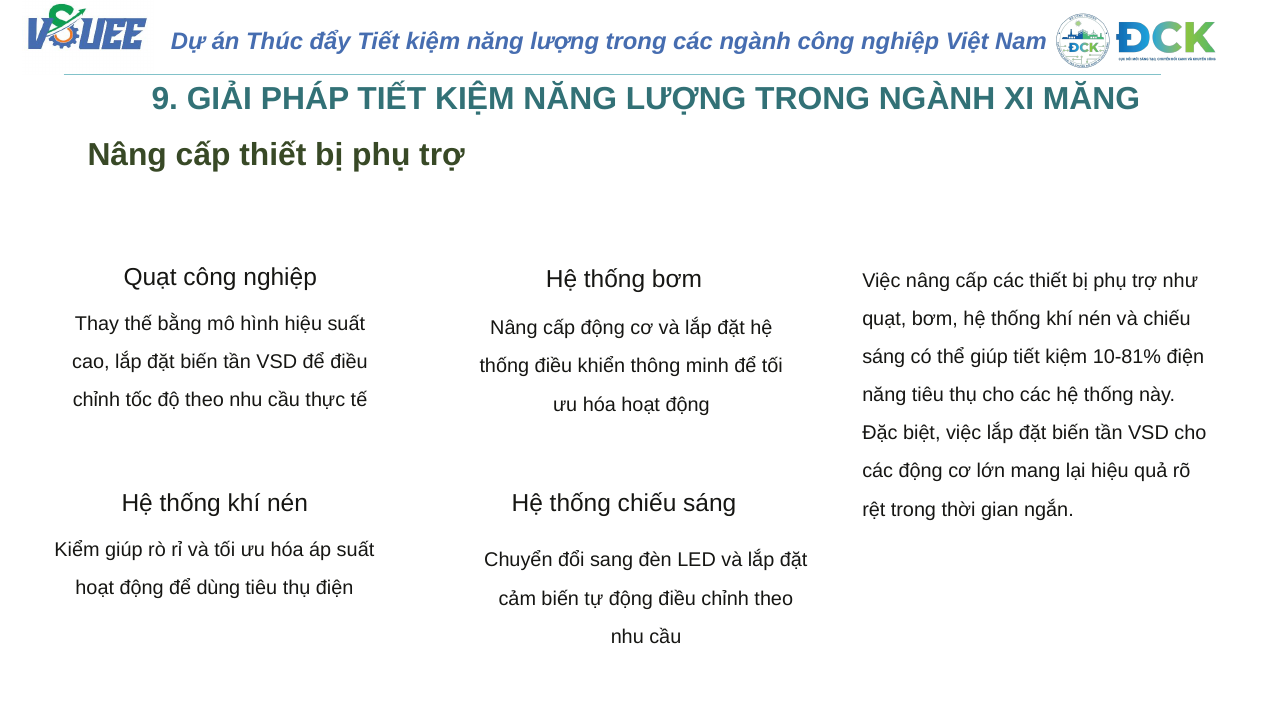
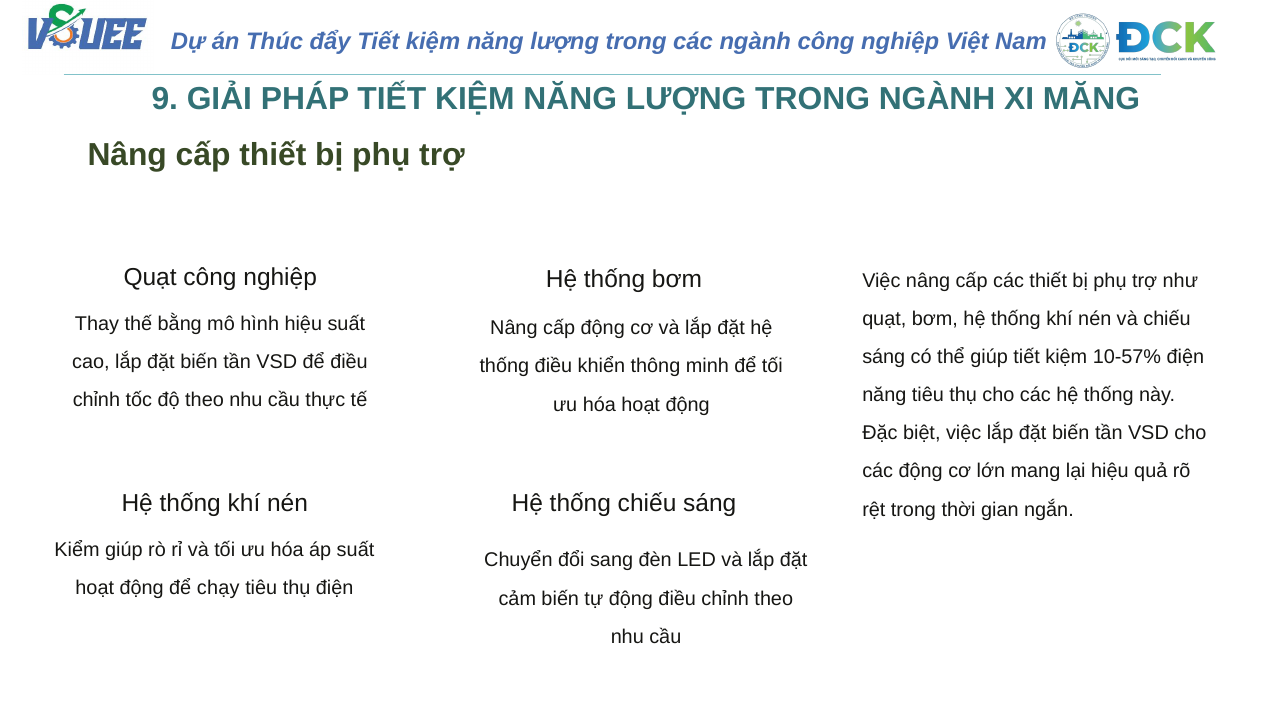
10-81%: 10-81% -> 10-57% (1127, 357)
dùng: dùng -> chạy (218, 588)
